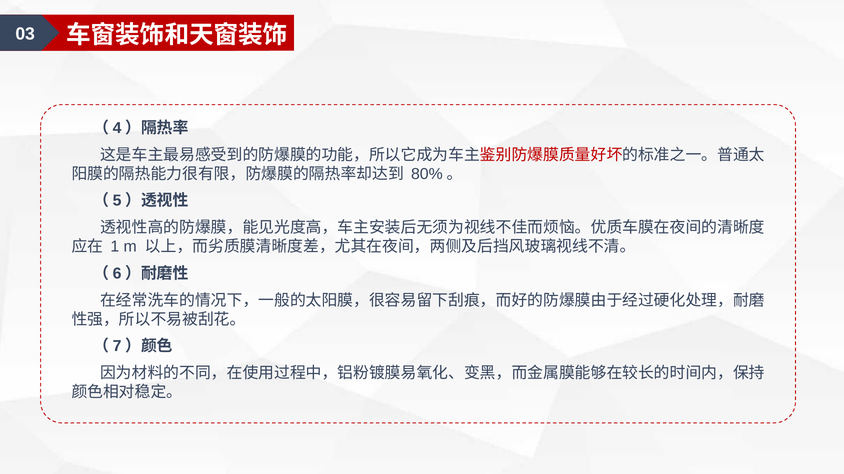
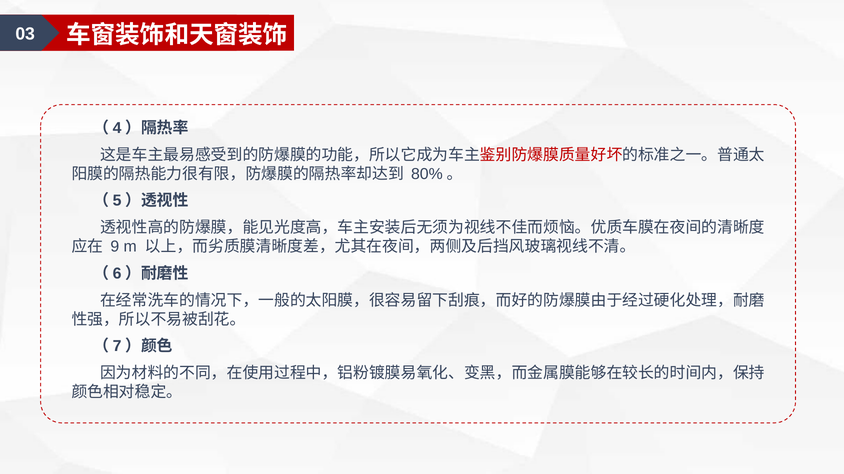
1: 1 -> 9 (115, 247)
